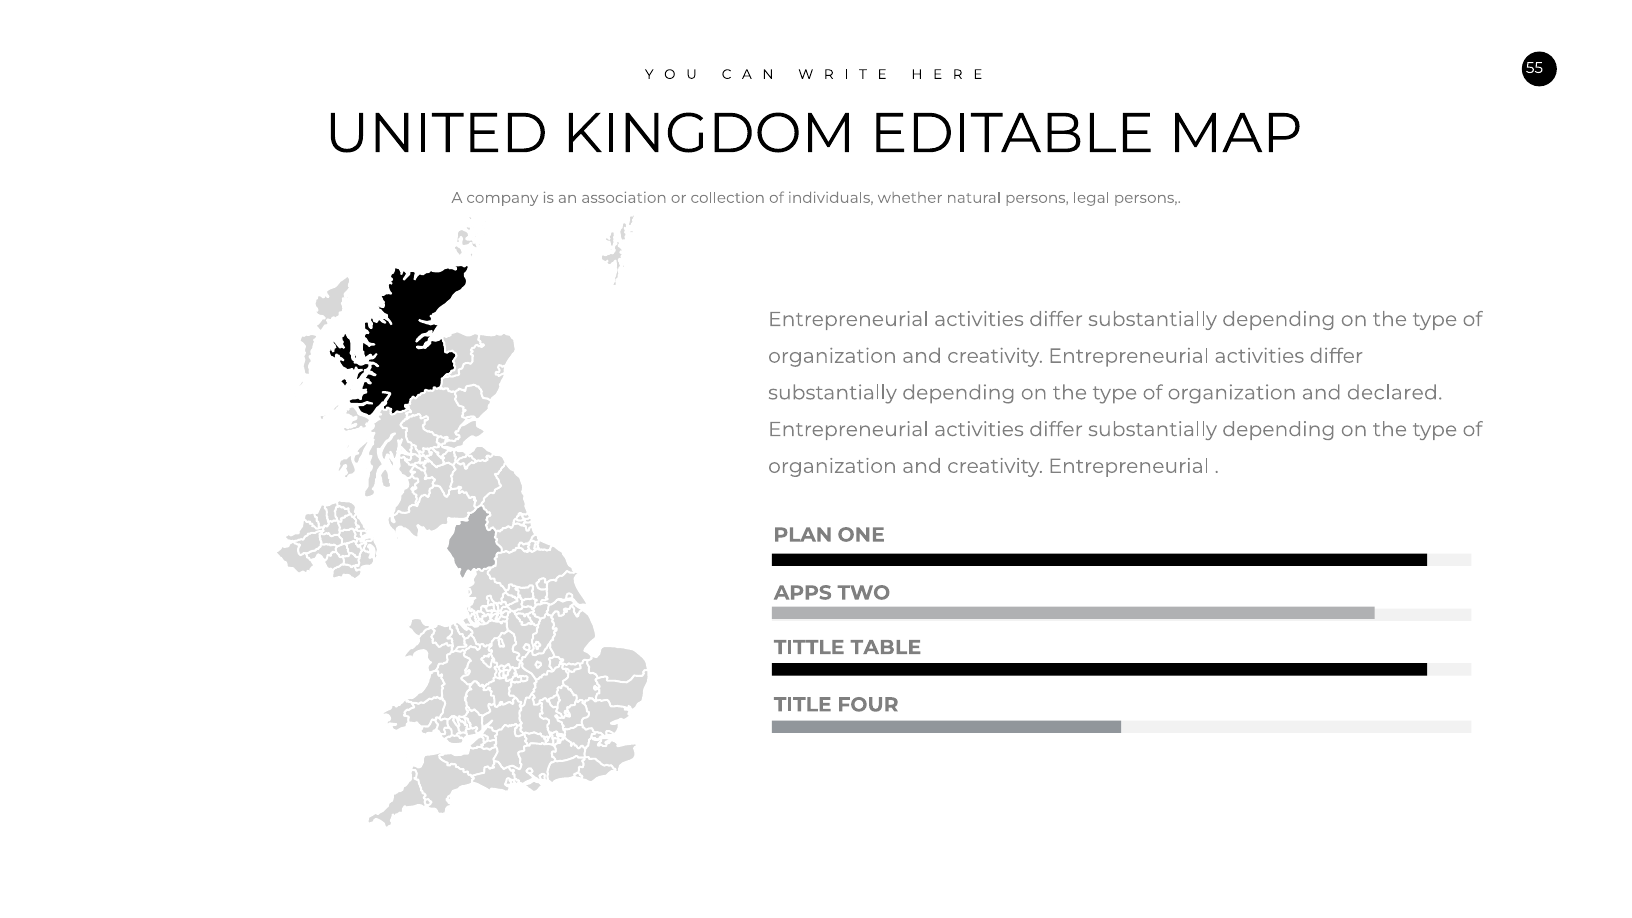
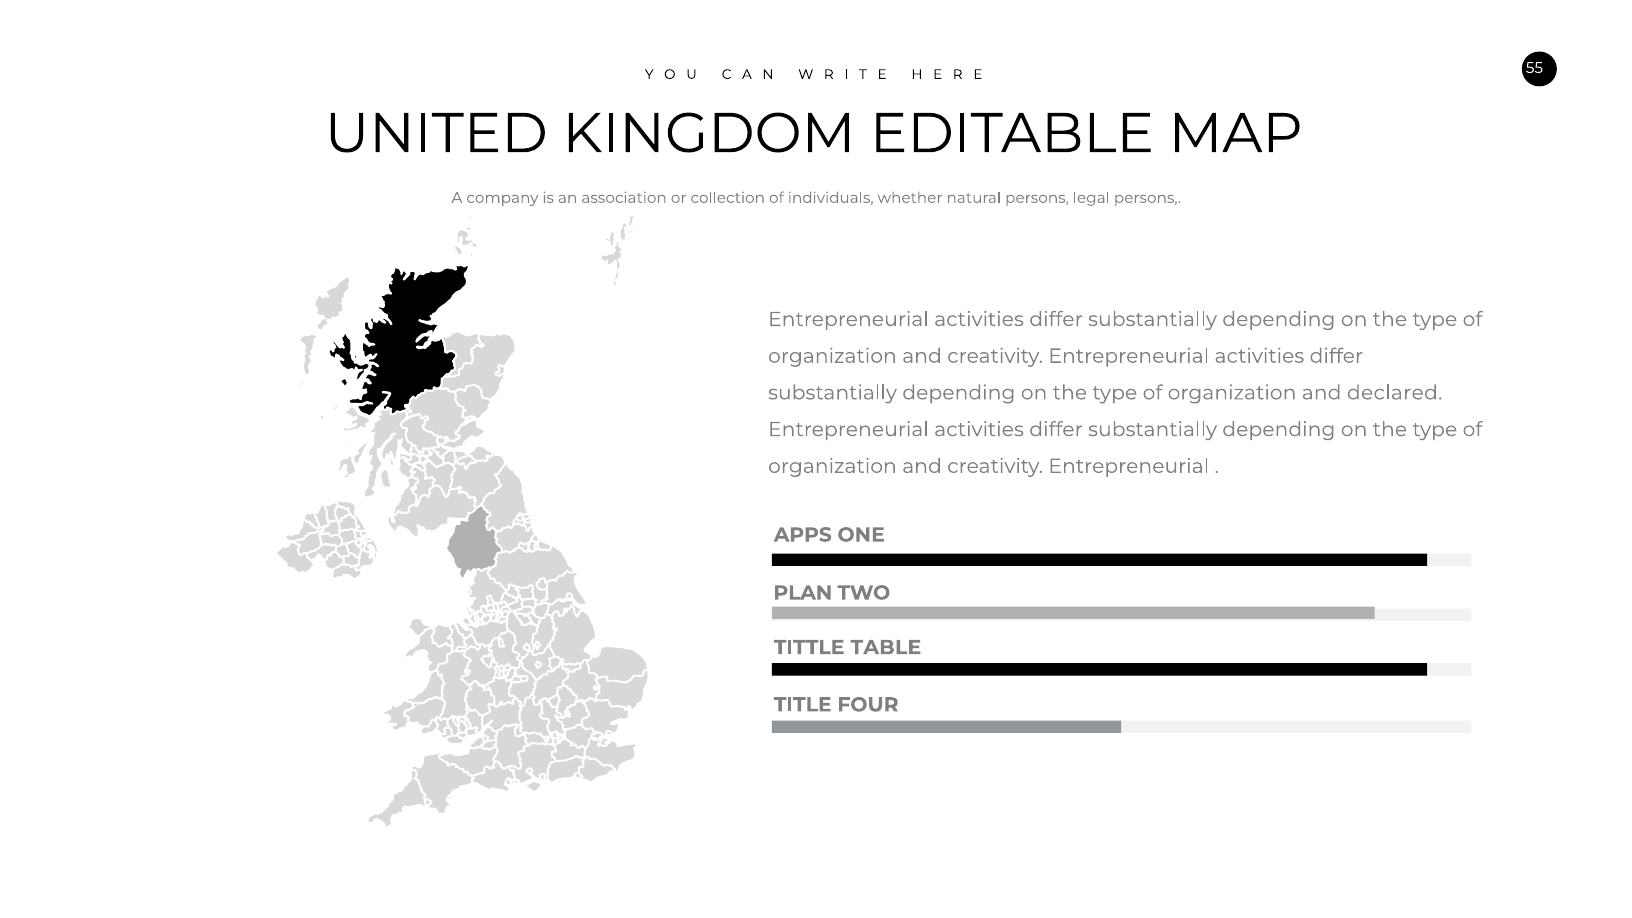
PLAN: PLAN -> APPS (803, 535)
APPS: APPS -> PLAN (803, 593)
